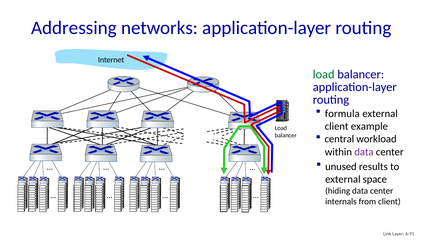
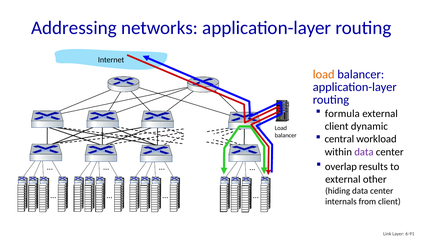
load colour: green -> orange (324, 74)
example: example -> dynamic (369, 126)
unused: unused -> overlap (341, 166)
space: space -> other (375, 179)
